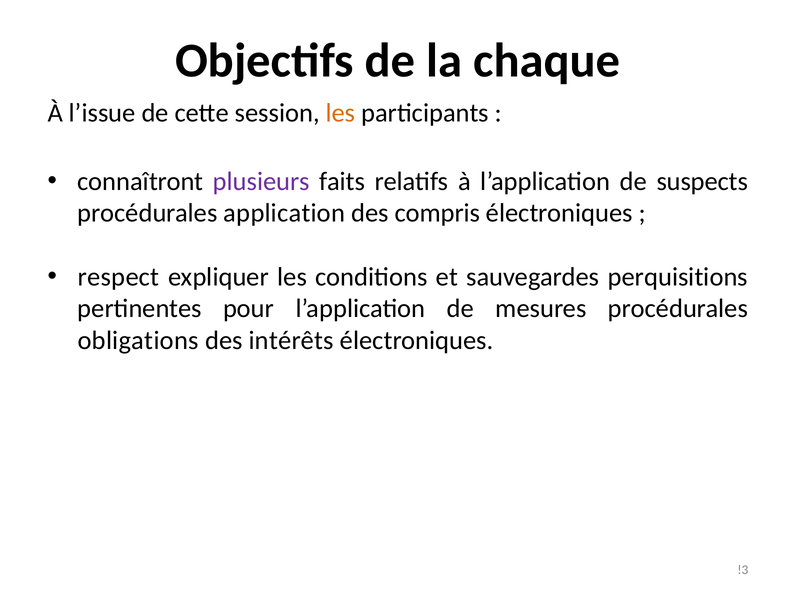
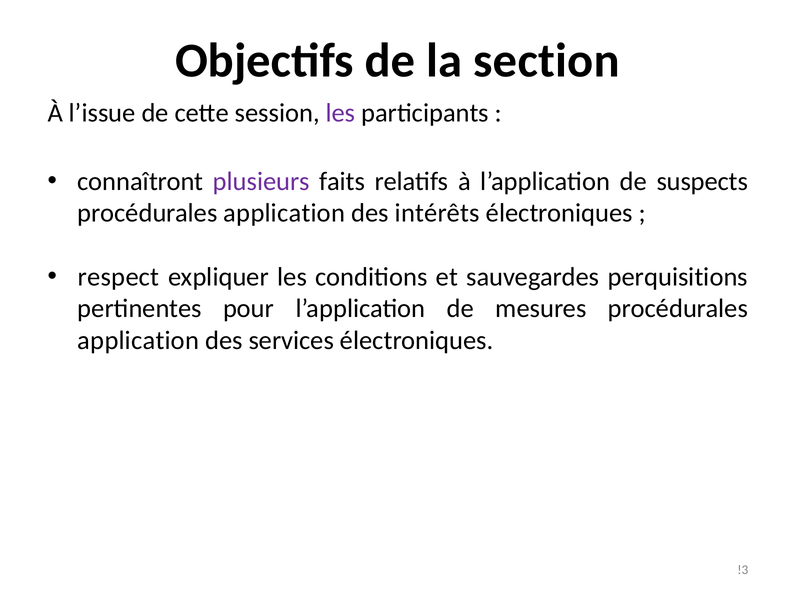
chaque: chaque -> section (547, 61)
les colour: orange -> purple (340, 113)
compris: compris -> intérêts (437, 213)
obligations: obligations -> application (138, 341)
intérêts: intérêts -> services (291, 341)
